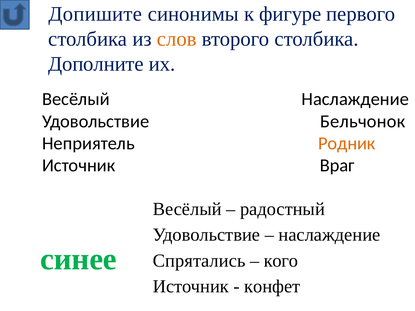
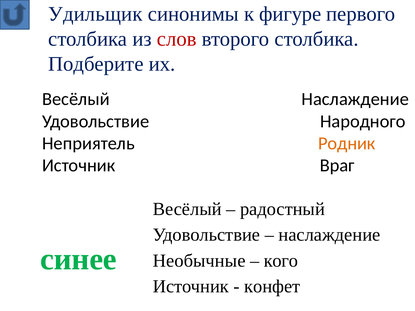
Допишите: Допишите -> Удильщик (95, 14)
слов colour: orange -> red (177, 39)
Дополните: Дополните -> Подберите (96, 64)
Бельчонок: Бельчонок -> Народного (363, 121)
Спрятались: Спрятались -> Необычные (199, 261)
